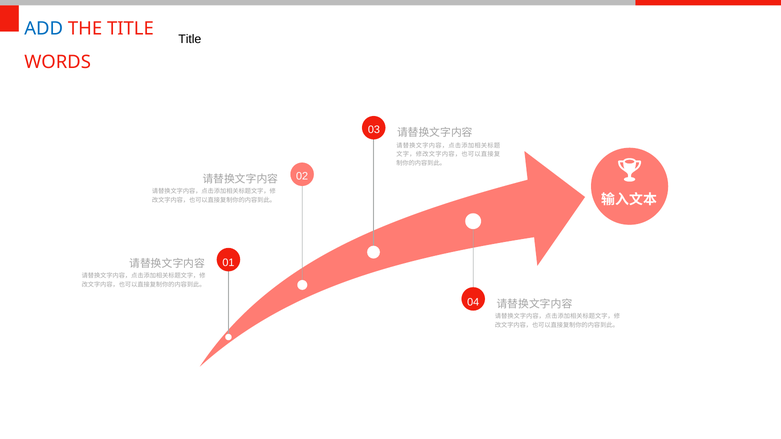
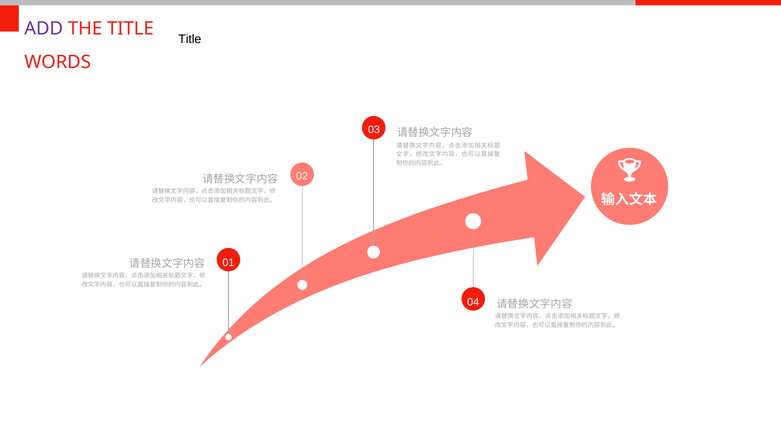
ADD colour: blue -> purple (44, 29)
